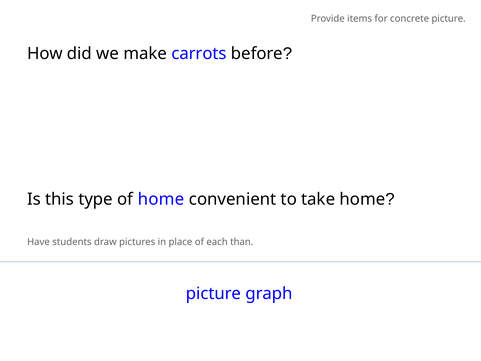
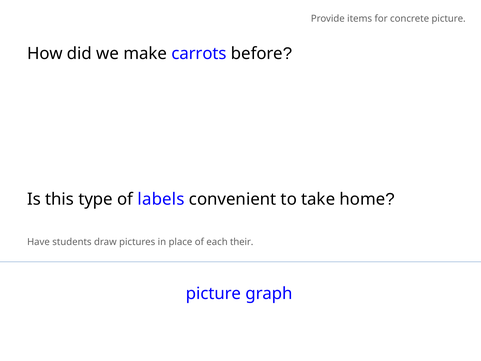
of home: home -> labels (161, 199)
than: than -> their (242, 242)
